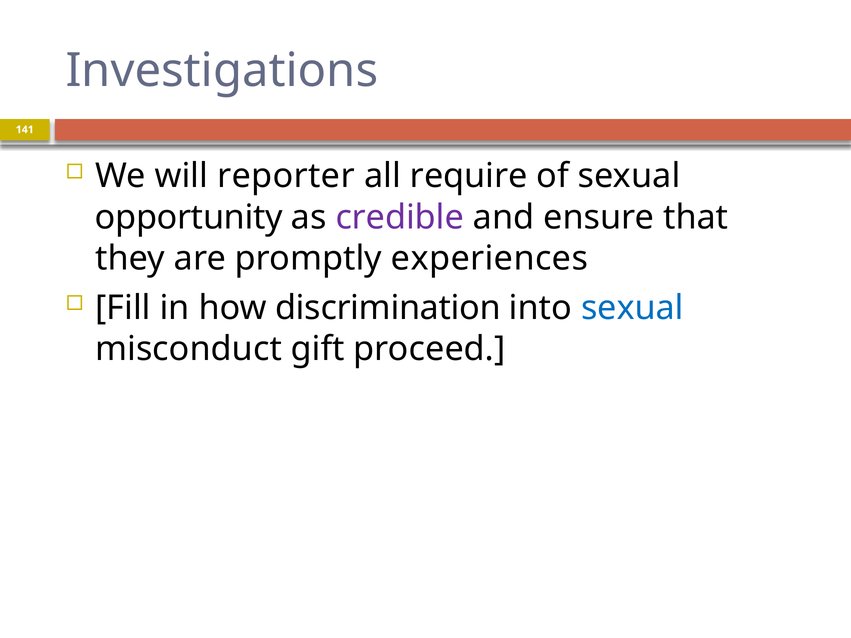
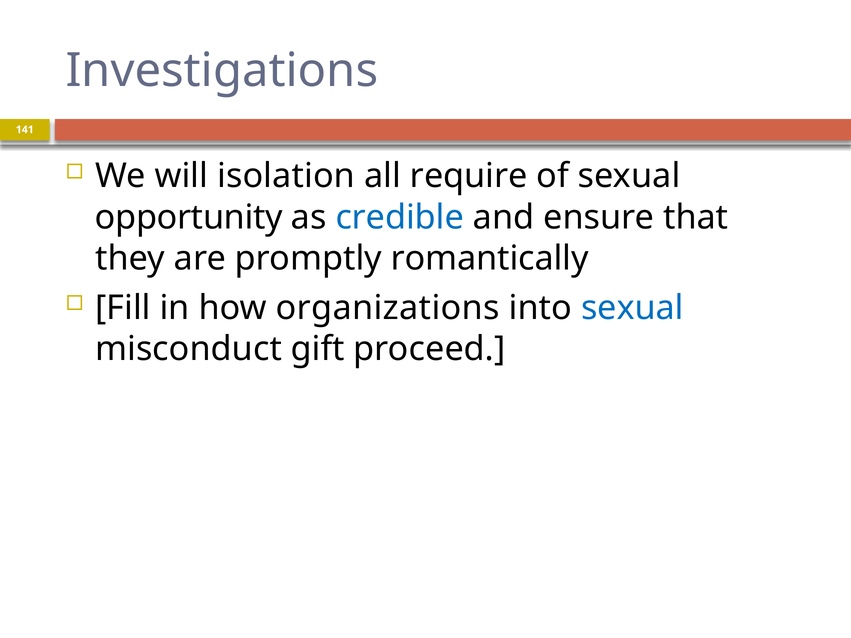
reporter: reporter -> isolation (286, 176)
credible colour: purple -> blue (400, 217)
experiences: experiences -> romantically (490, 258)
discrimination: discrimination -> organizations (388, 308)
